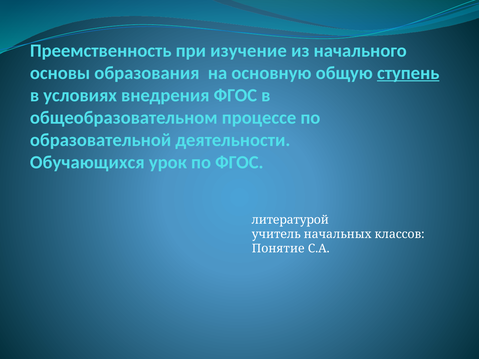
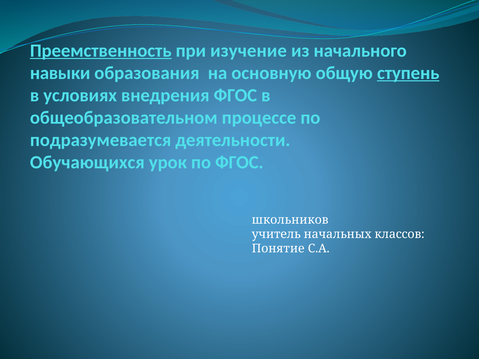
Преемственность underline: none -> present (101, 51)
основы: основы -> навыки (60, 73)
образовательной: образовательной -> подразумевается (101, 140)
литературой: литературой -> школьников (290, 220)
